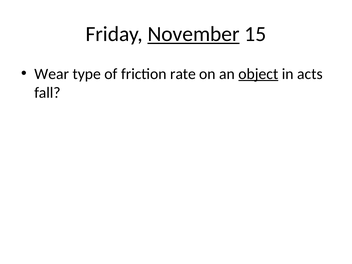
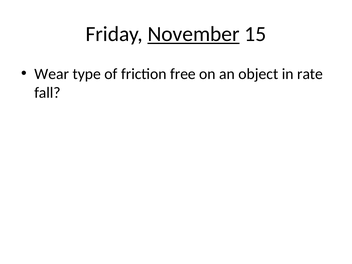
rate: rate -> free (183, 74)
object underline: present -> none (258, 74)
acts: acts -> rate (310, 74)
